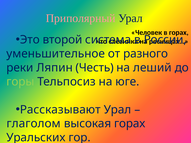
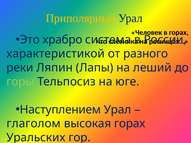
Приполярный colour: pink -> yellow (81, 18)
второй: второй -> храбро (62, 40)
уменьшительное: уменьшительное -> характеристикой (56, 54)
Честь: Честь -> Лапы (95, 68)
Рассказывают: Рассказывают -> Наступлением (60, 110)
